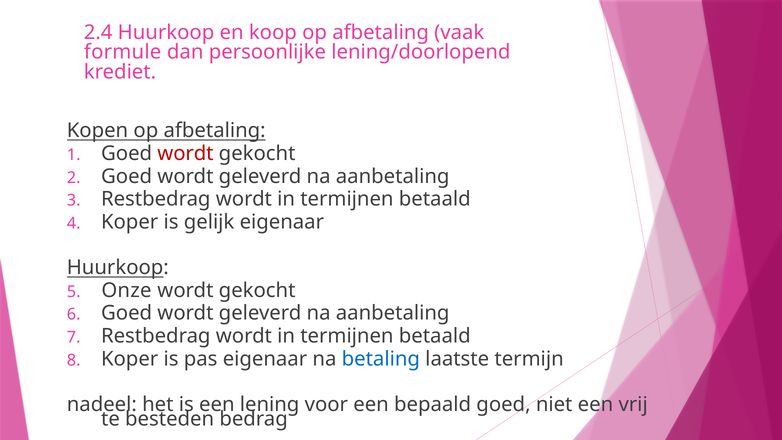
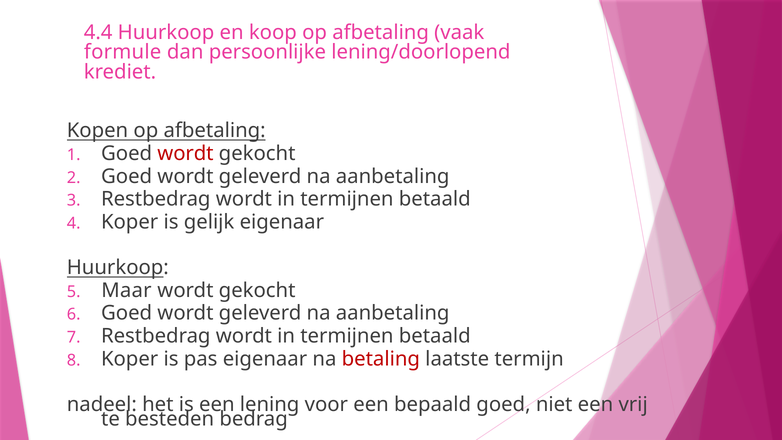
2.4: 2.4 -> 4.4 (98, 33)
Onze: Onze -> Maar (126, 290)
betaling colour: blue -> red (381, 359)
